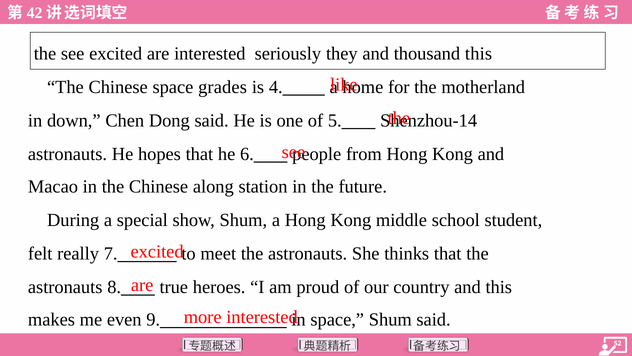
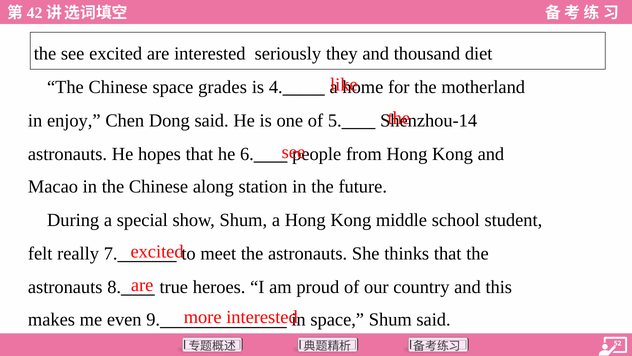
thousand this: this -> diet (479, 54)
down: down -> enjoy (74, 120)
